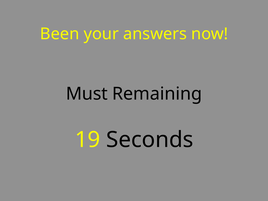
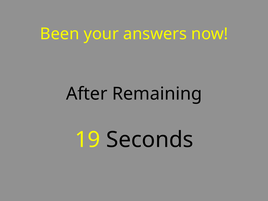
Must: Must -> After (87, 94)
